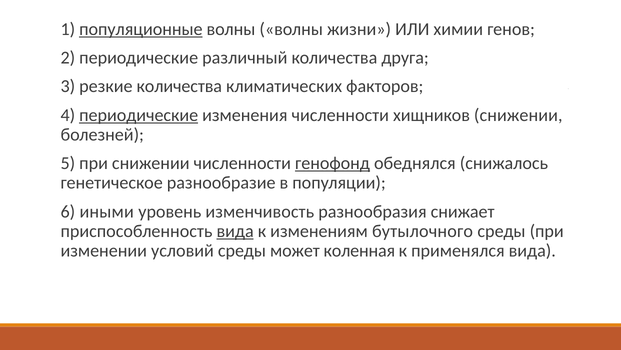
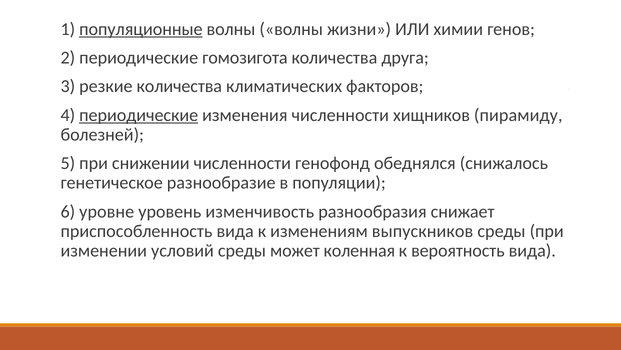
различный: различный -> гомозигота (245, 58)
хищников снижении: снижении -> пирамиду (518, 115)
генофонд underline: present -> none (333, 163)
иными: иными -> уровне (107, 211)
вида underline: present -> none (235, 231)
бутылочного: бутылочного -> выпускников (423, 231)
применялся: применялся -> вероятность (458, 250)
